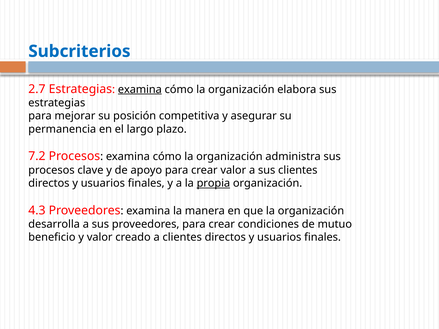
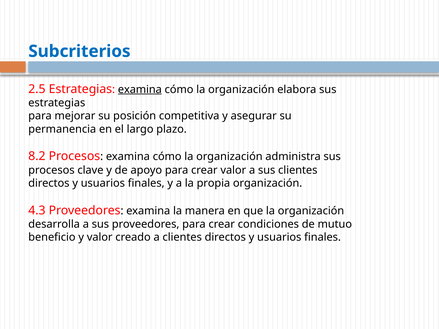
2.7: 2.7 -> 2.5 (37, 89)
7.2: 7.2 -> 8.2 (37, 156)
propia underline: present -> none (213, 183)
